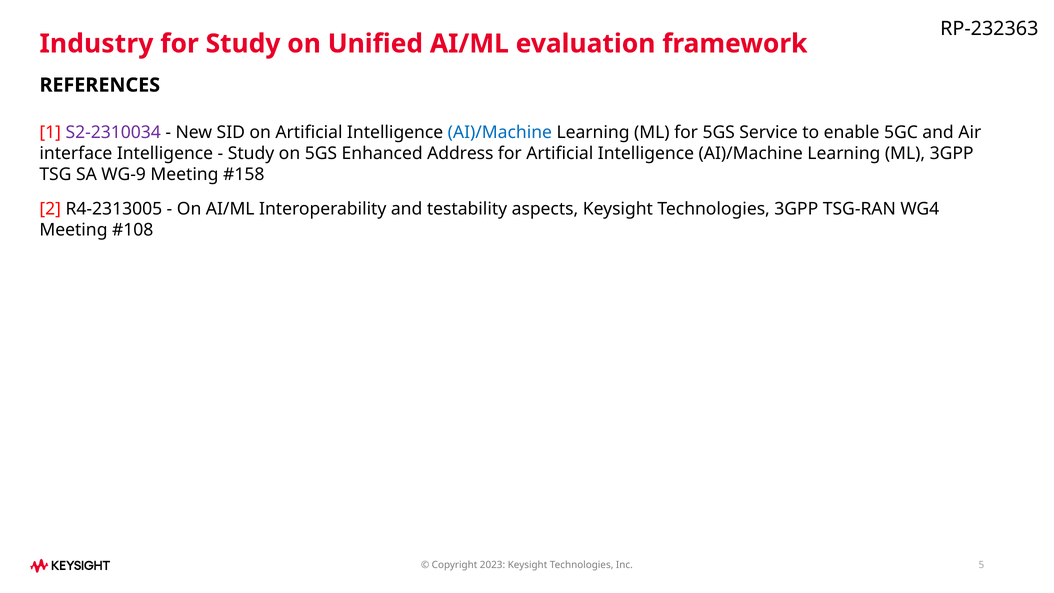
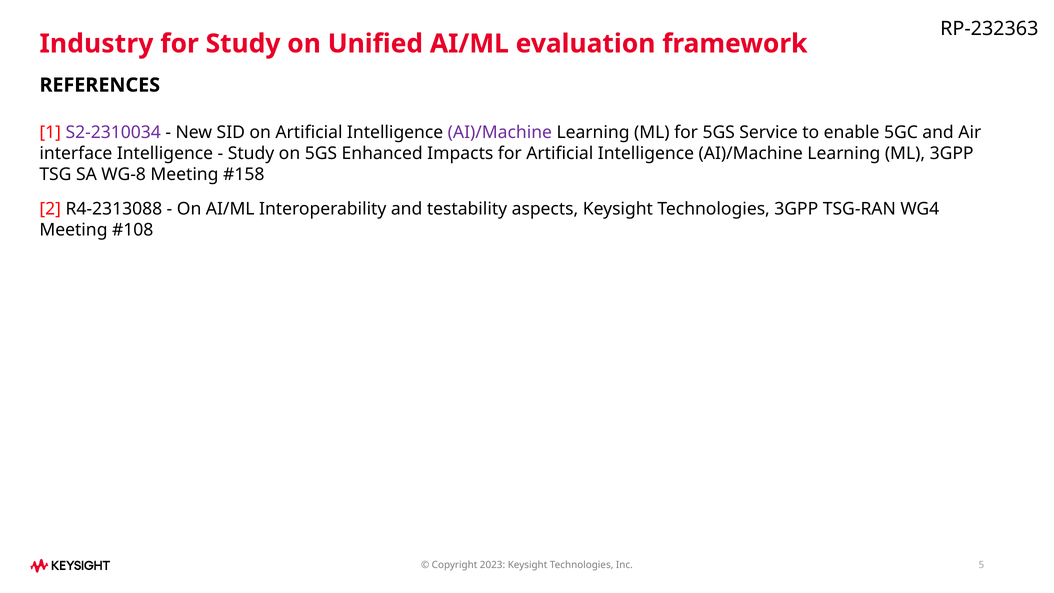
AI)/Machine colour: blue -> purple (500, 132)
Address: Address -> Impacts (460, 153)
WG-9: WG-9 -> WG-8 (124, 174)
R4-2313005: R4-2313005 -> R4-2313088 (114, 209)
